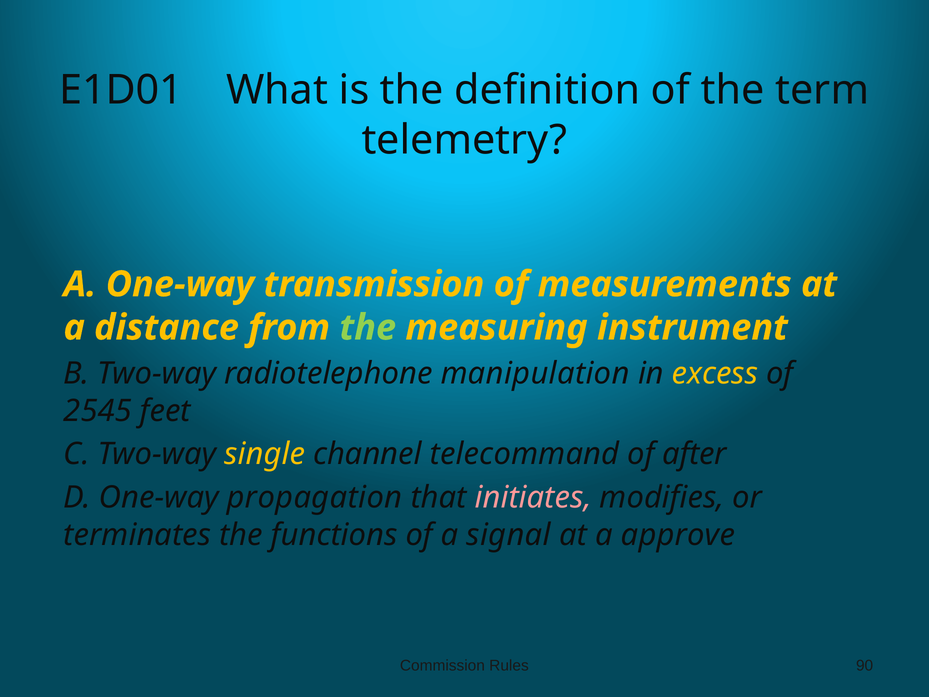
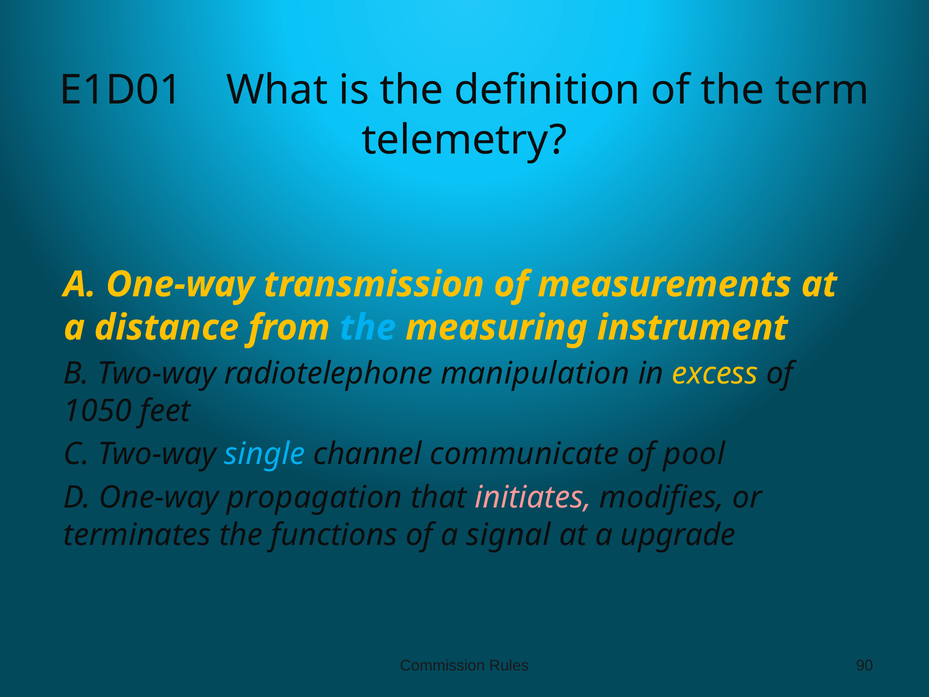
the colour: light green -> light blue (368, 328)
2545: 2545 -> 1050 (98, 411)
single colour: yellow -> light blue (265, 454)
telecommand: telecommand -> communicate (524, 454)
after: after -> pool (694, 454)
approve: approve -> upgrade (678, 535)
